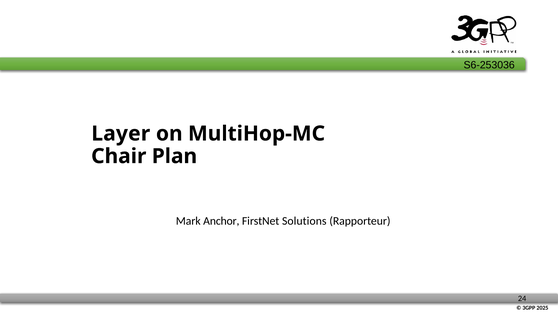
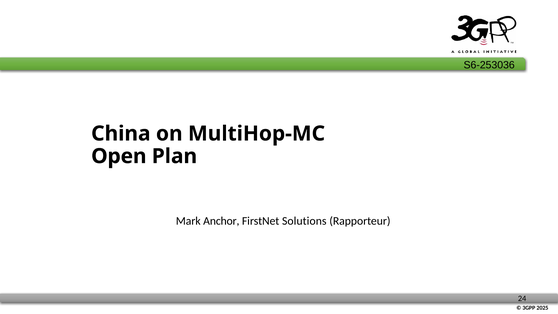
Layer: Layer -> China (121, 134)
Chair: Chair -> Open (119, 156)
